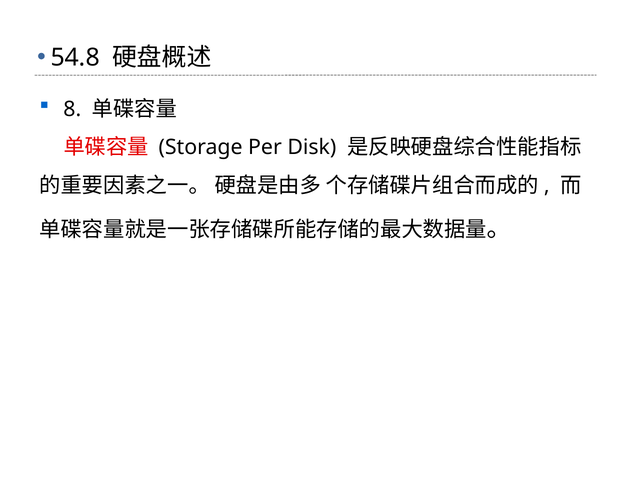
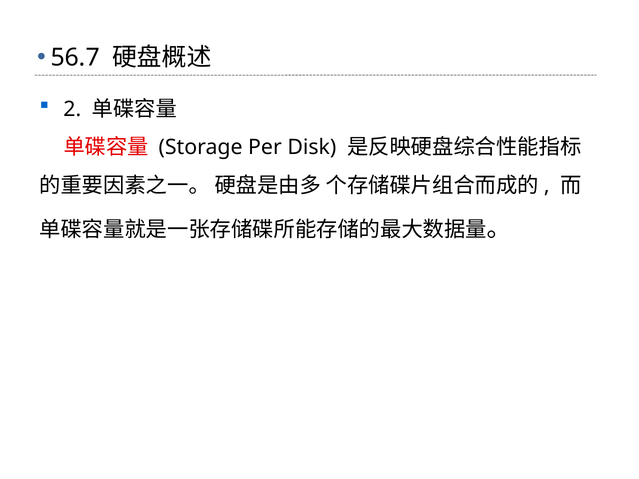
54.8: 54.8 -> 56.7 (75, 58)
8: 8 -> 2 (72, 109)
